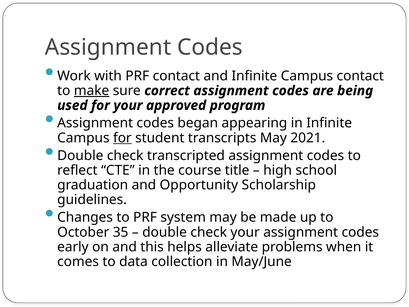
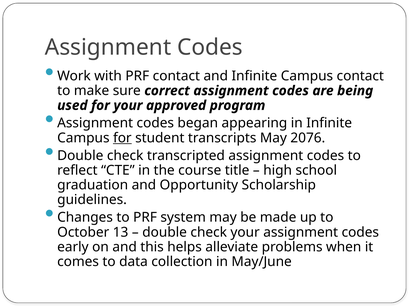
make underline: present -> none (92, 91)
2021: 2021 -> 2076 (308, 138)
35: 35 -> 13 (121, 232)
